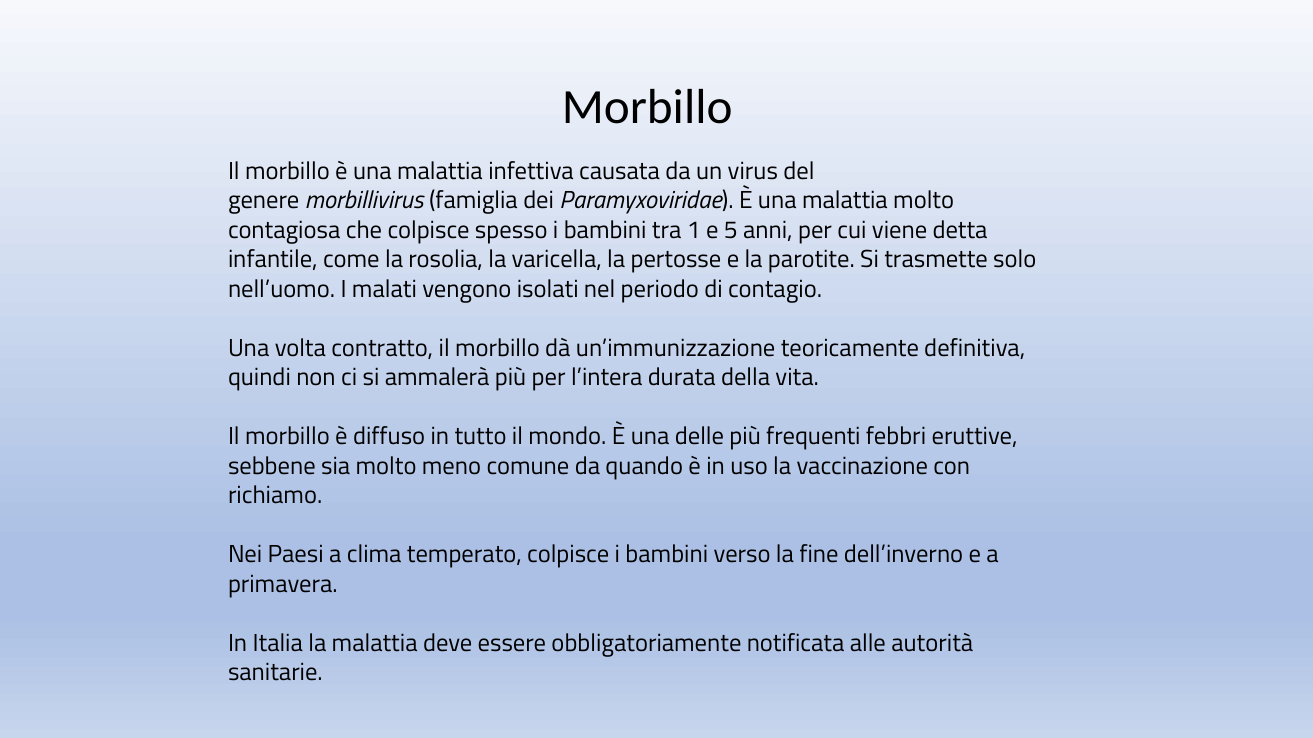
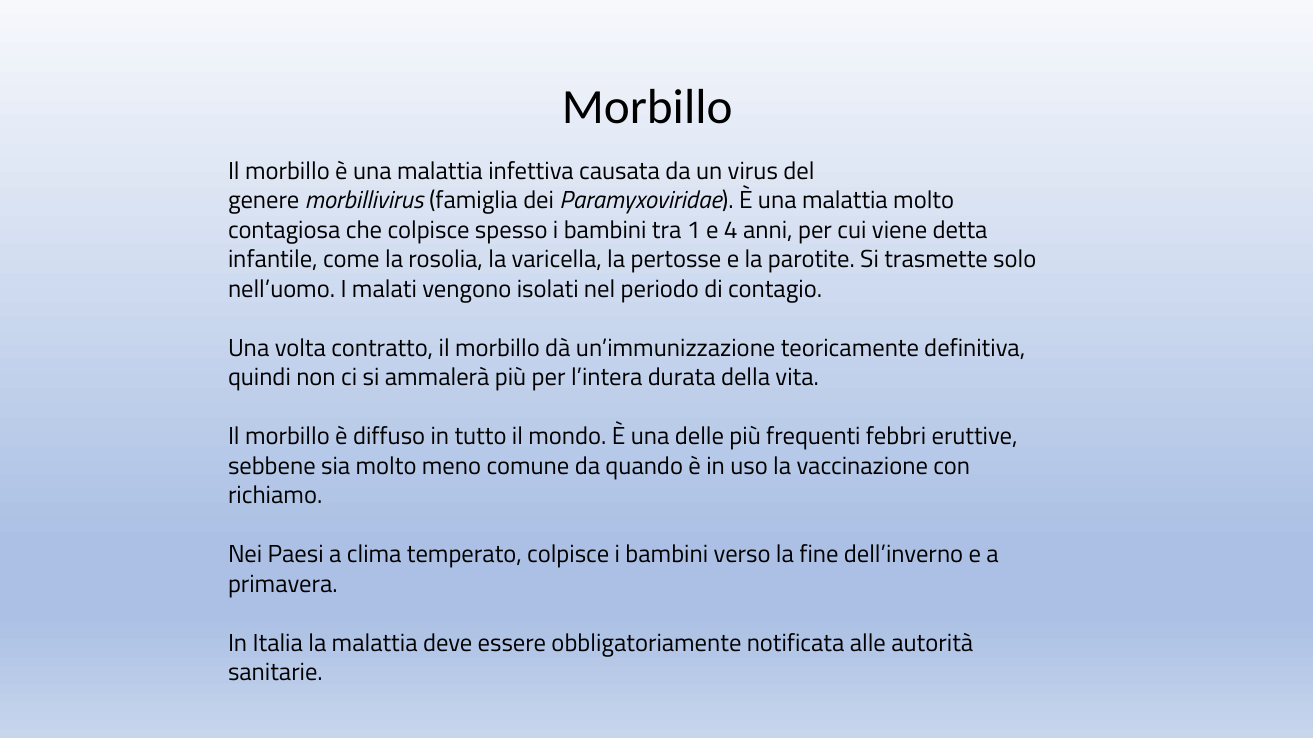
5: 5 -> 4 (731, 230)
